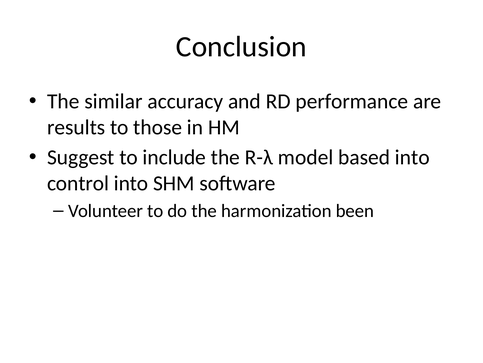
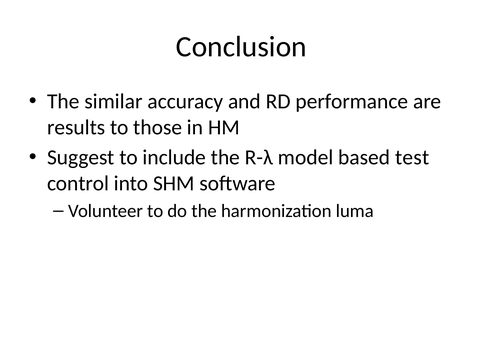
based into: into -> test (412, 157)
been: been -> luma (355, 211)
